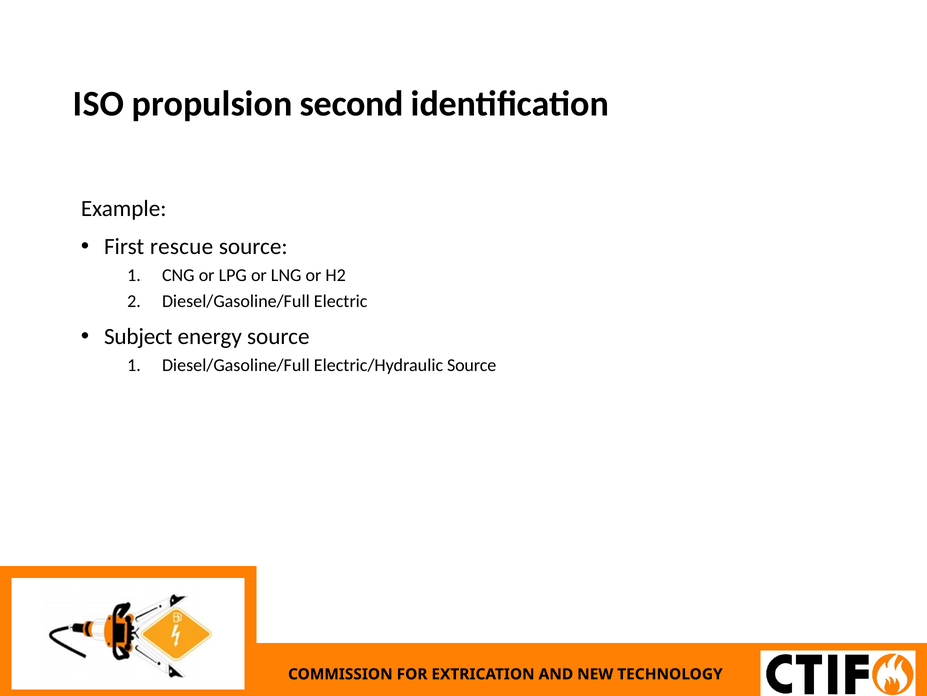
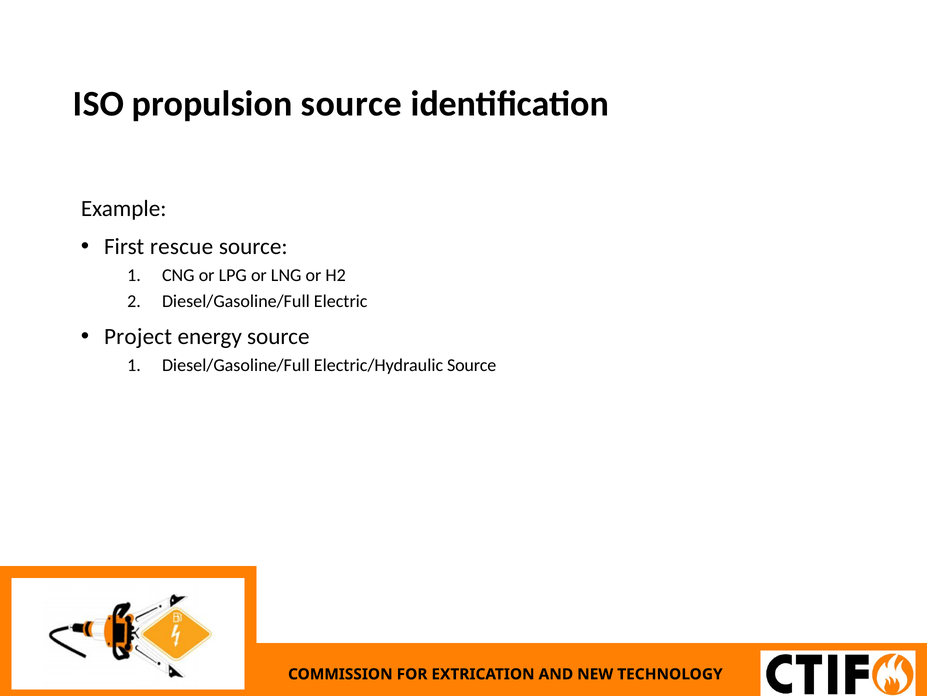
propulsion second: second -> source (351, 104)
Subject: Subject -> Project (138, 336)
